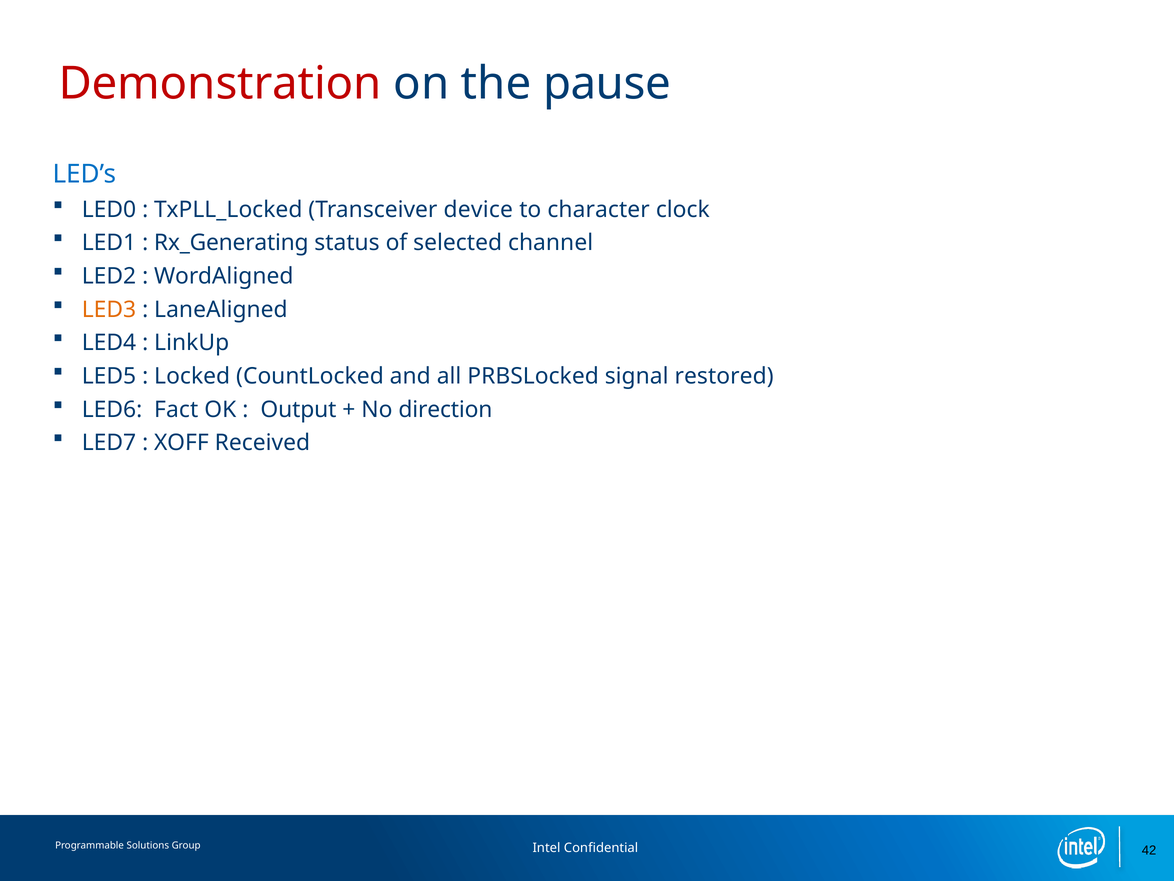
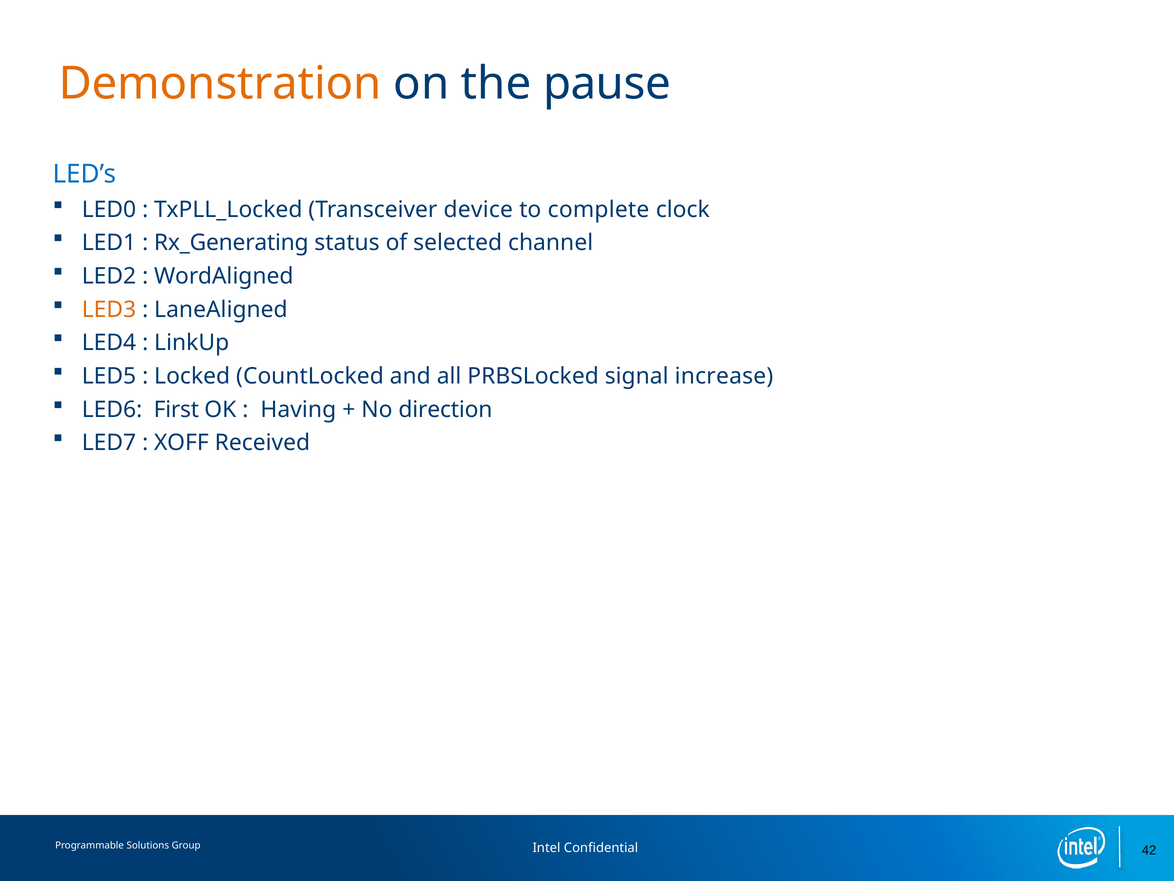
Demonstration colour: red -> orange (220, 84)
character: character -> complete (599, 209)
restored: restored -> increase (724, 376)
Fact: Fact -> First (176, 409)
Output: Output -> Having (298, 409)
